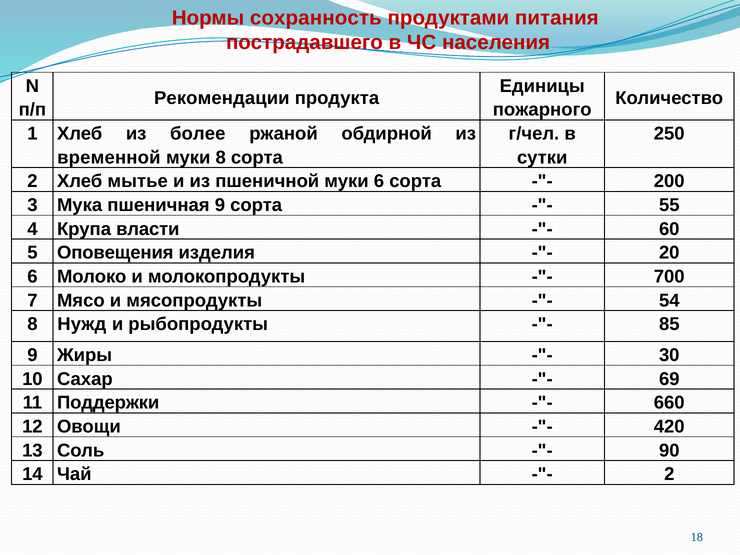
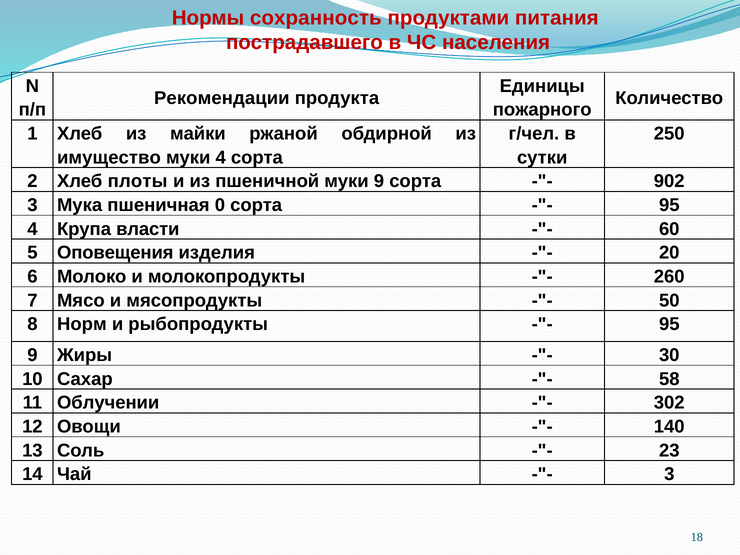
более: более -> майки (198, 134)
временной: временной -> имущество (109, 157)
муки 8: 8 -> 4 (221, 157)
мытье: мытье -> плоты (138, 181)
муки 6: 6 -> 9 (379, 181)
200: 200 -> 902 (669, 181)
пшеничная 9: 9 -> 0 (220, 205)
55: 55 -> 95 (669, 205)
700: 700 -> 260 (669, 277)
54: 54 -> 50 (669, 300)
Нужд: Нужд -> Норм (82, 324)
85: 85 -> 95 (669, 324)
69: 69 -> 58 (669, 379)
Поддержки: Поддержки -> Облучении (108, 403)
660: 660 -> 302 (669, 403)
420: 420 -> 140 (669, 427)
90: 90 -> 23 (669, 450)
2: 2 -> 3 (669, 474)
